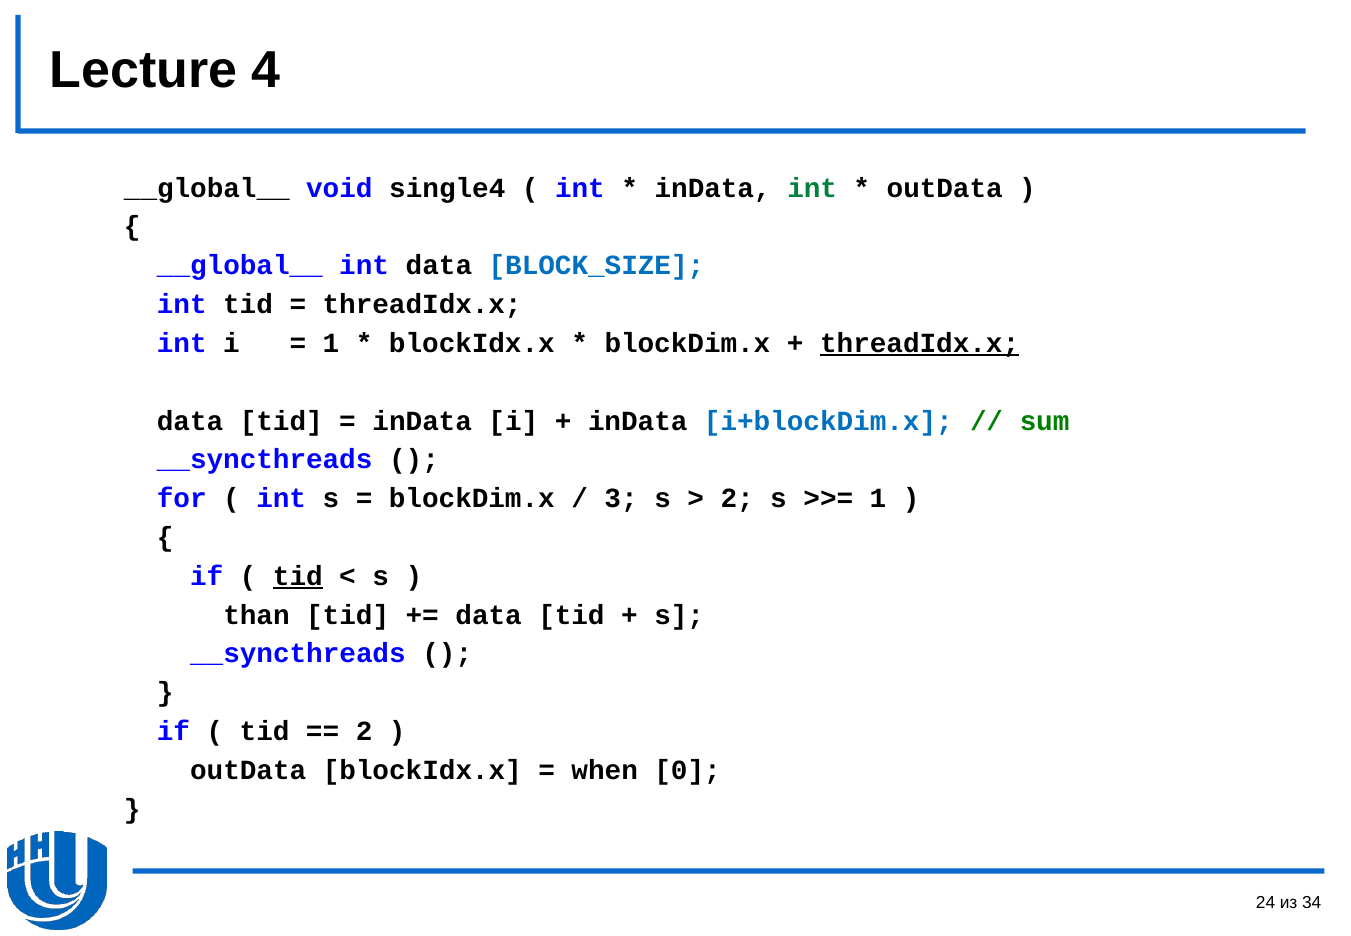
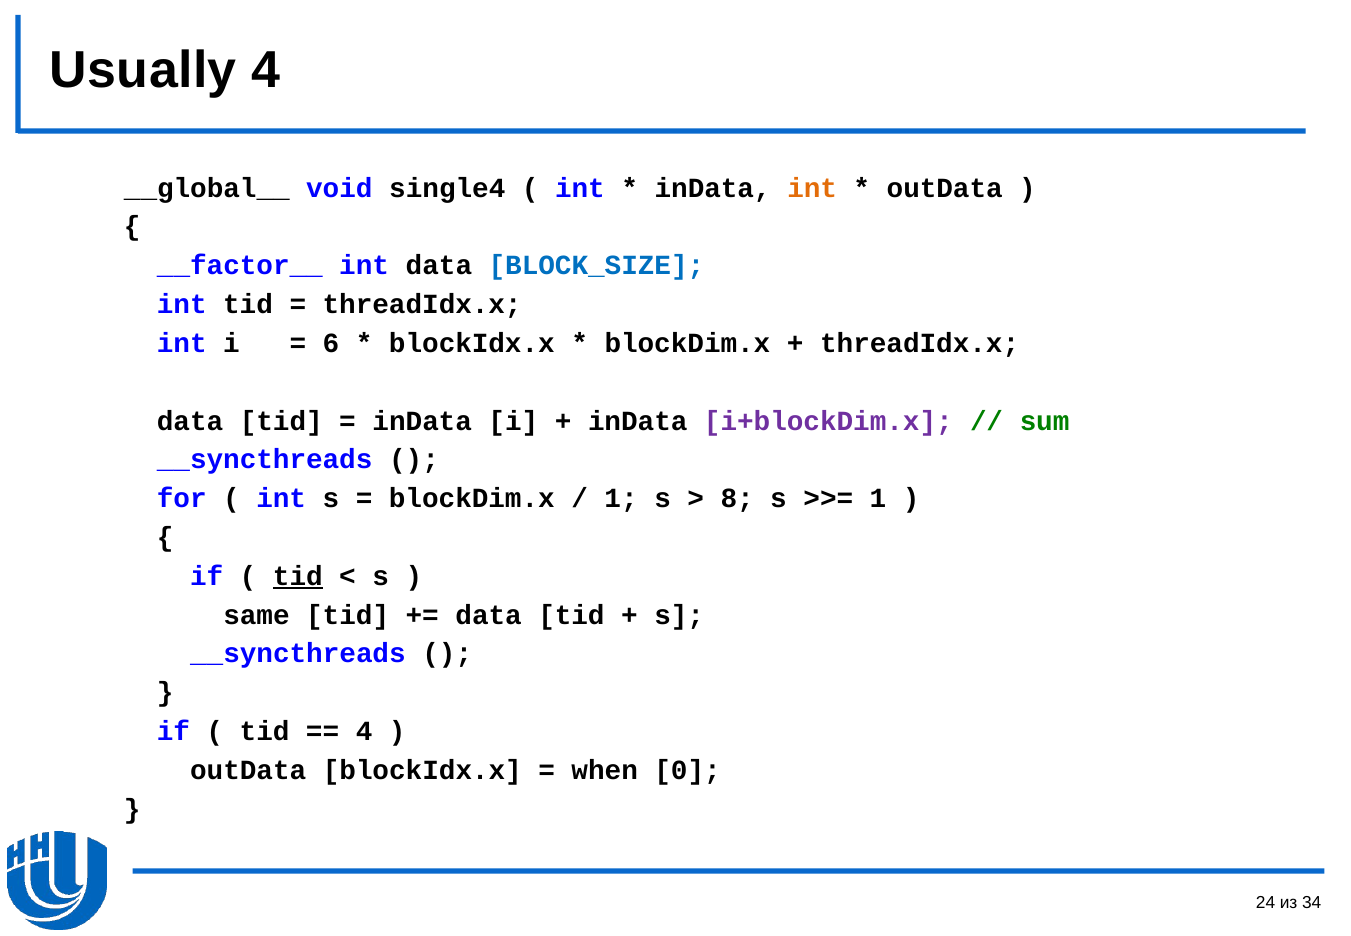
Lecture: Lecture -> Usually (143, 70)
int colour: green -> orange (812, 188)
__global__: __global__ -> __factor__ (240, 266)
1: 1 -> 6 (331, 343)
threadIdx.x underline: present -> none (920, 343)
i+blockDim.x colour: blue -> purple (828, 421)
3: 3 -> 1 (621, 498)
2: 2 -> 8 (737, 498)
than: than -> same (257, 615)
2: 2 -> 4 (364, 731)
